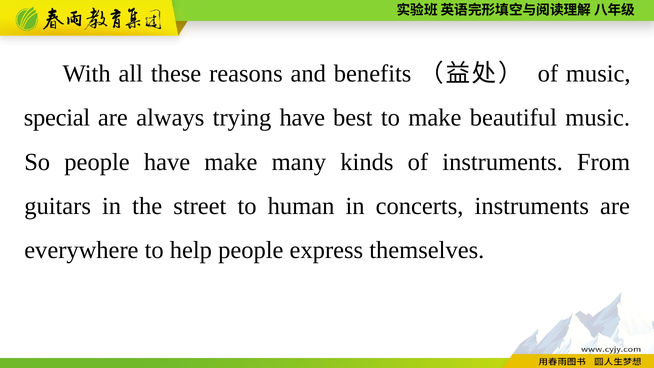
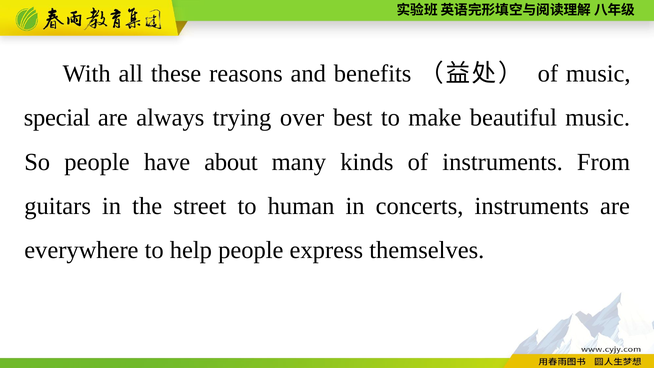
trying have: have -> over (302, 118)
have make: make -> about (231, 162)
